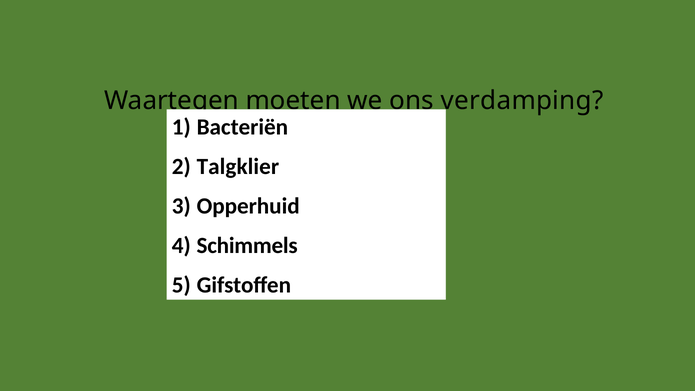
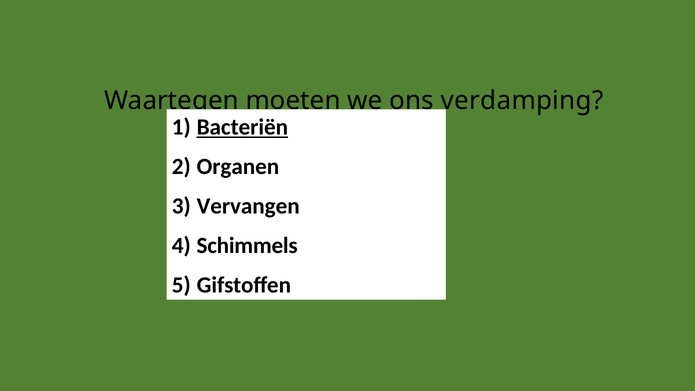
Bacteriën underline: none -> present (242, 127)
Talgklier: Talgklier -> Organen (238, 167)
Opperhuid: Opperhuid -> Vervangen (248, 206)
